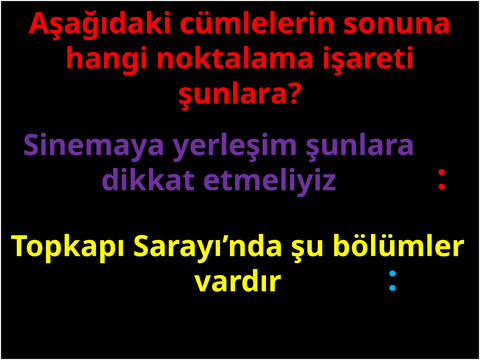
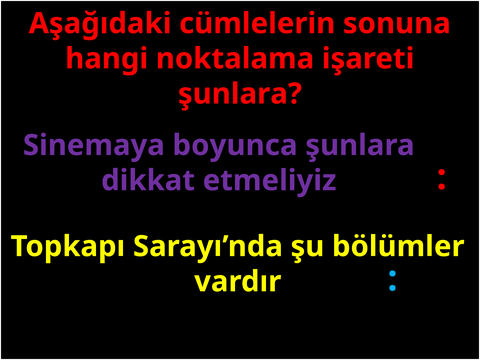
yerleşim: yerleşim -> boyunca (235, 145)
